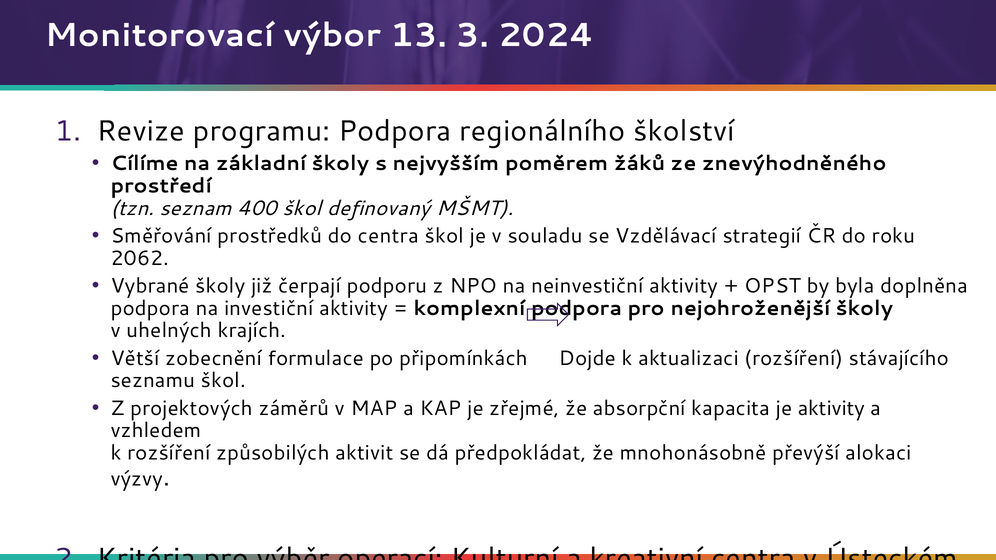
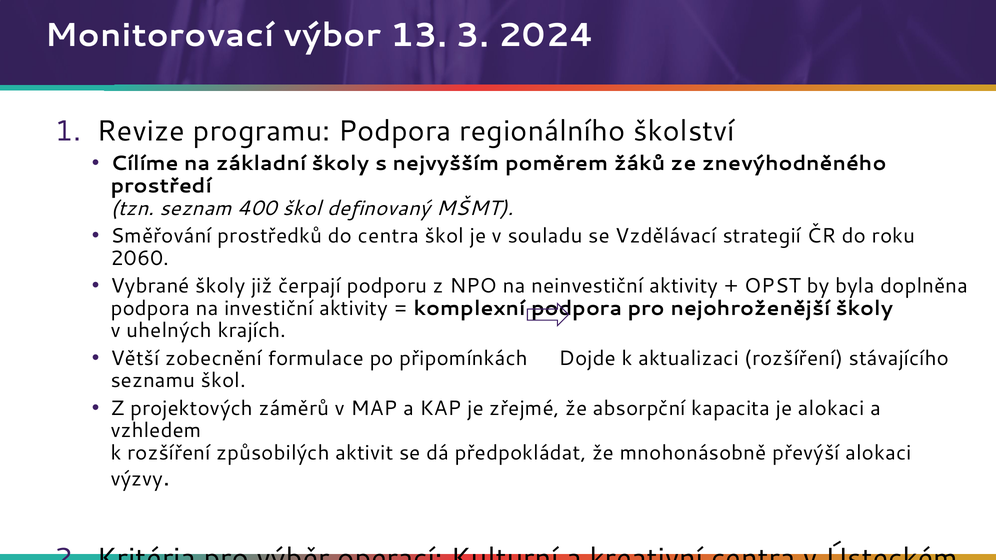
2062: 2062 -> 2060 (140, 258)
je aktivity: aktivity -> alokaci (831, 408)
